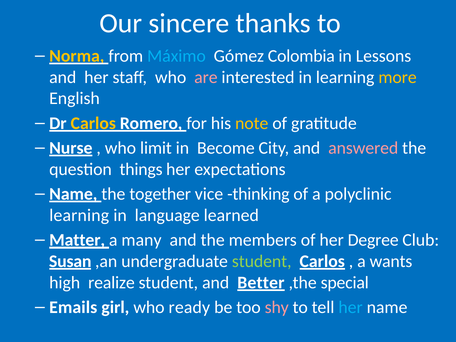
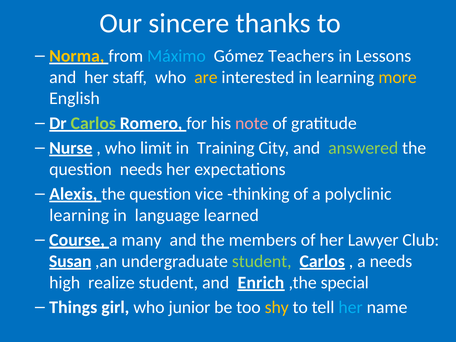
Colombia: Colombia -> Teachers (301, 56)
are colour: pink -> yellow (206, 77)
Carlos colour: yellow -> light green (93, 123)
note colour: yellow -> pink (252, 123)
Become: Become -> Training (226, 148)
answered colour: pink -> light green (363, 148)
question things: things -> needs (141, 169)
Name: Name -> Alexis (73, 194)
together: together -> question (160, 194)
Matter: Matter -> Course (77, 240)
Degree: Degree -> Lawyer (373, 240)
a wants: wants -> needs (391, 261)
Better: Better -> Enrich (261, 283)
Emails: Emails -> Things (73, 307)
ready: ready -> junior (189, 307)
shy colour: pink -> yellow (277, 307)
